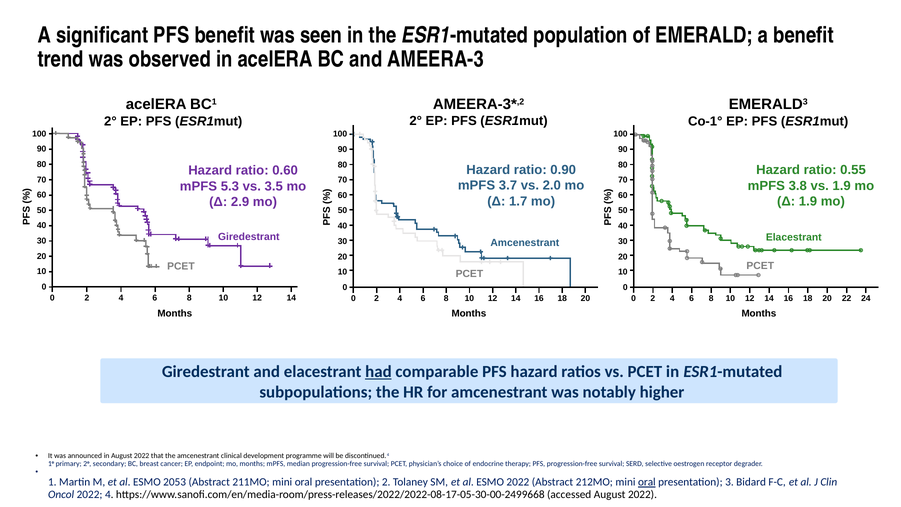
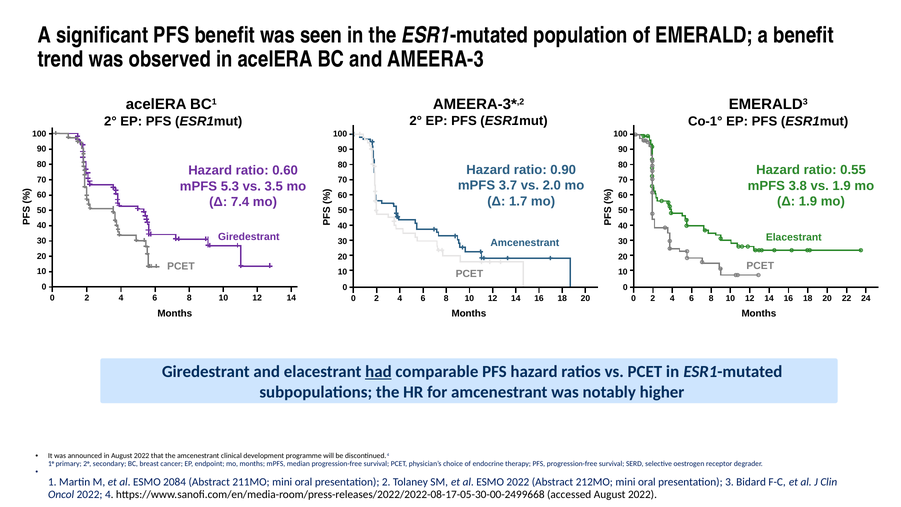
2.9: 2.9 -> 7.4 (240, 202)
2053: 2053 -> 2084 (175, 482)
oral underline: present -> none (647, 482)
